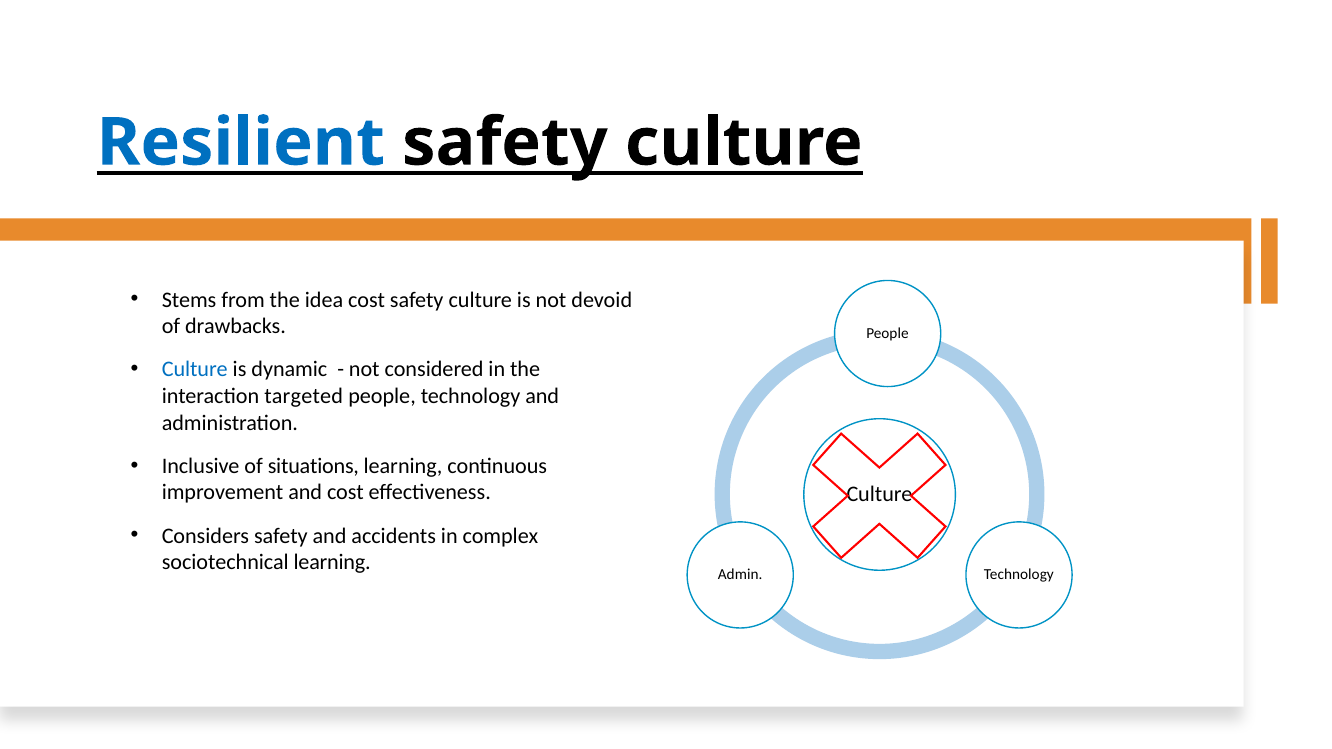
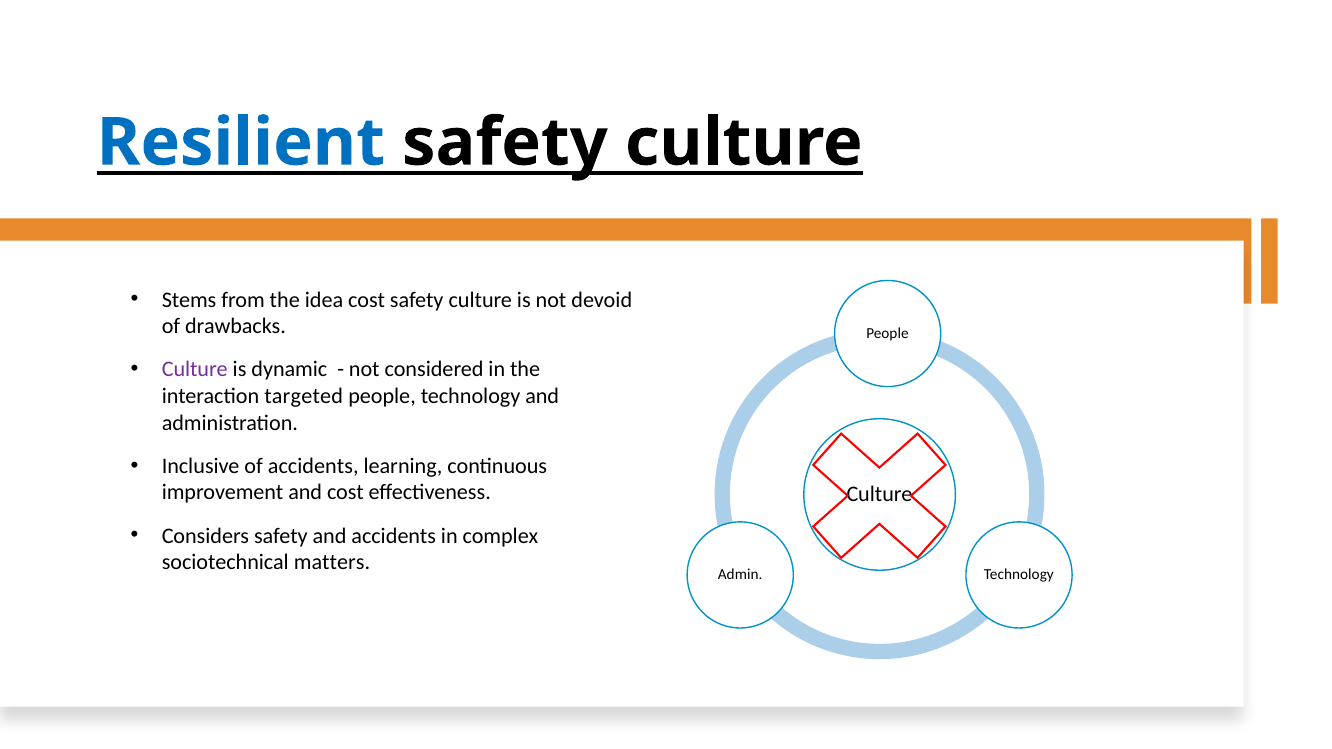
Culture colour: blue -> purple (195, 370)
of situations: situations -> accidents (313, 466)
sociotechnical learning: learning -> matters (332, 562)
